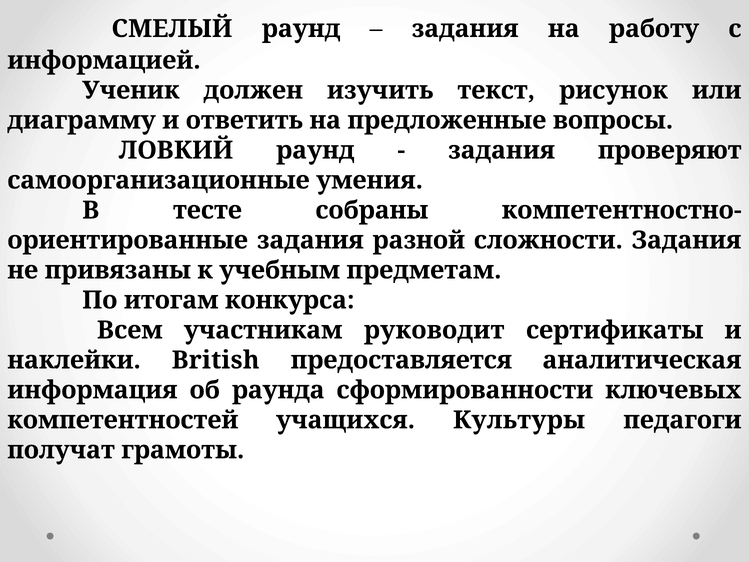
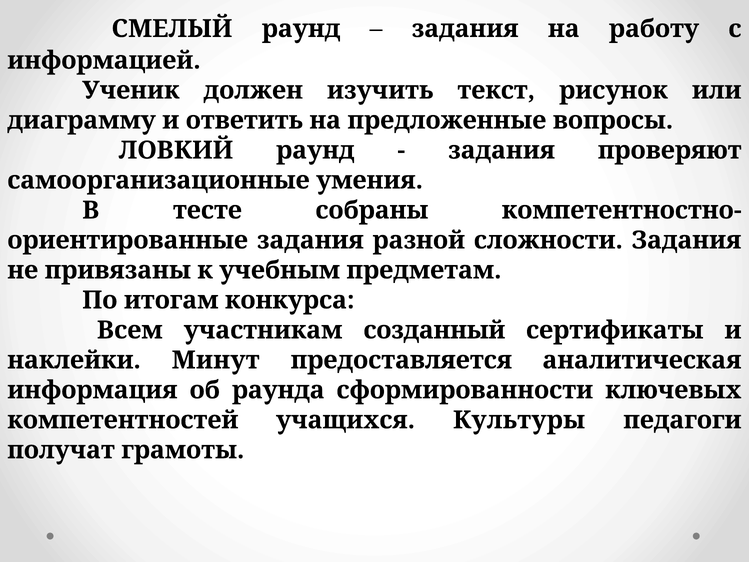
руководит: руководит -> созданный (434, 330)
British: British -> Минут (216, 360)
